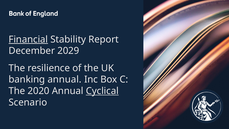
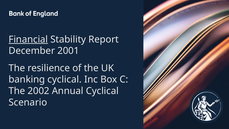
2029: 2029 -> 2001 (68, 51)
banking annual: annual -> cyclical (65, 79)
2020: 2020 -> 2002 (39, 91)
Cyclical underline: present -> none (102, 91)
